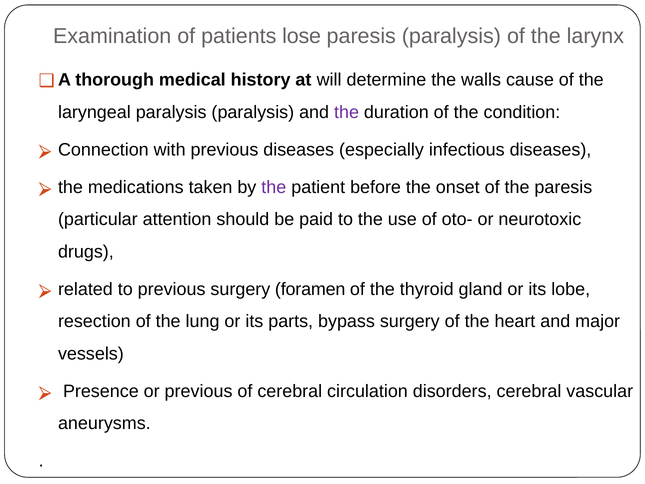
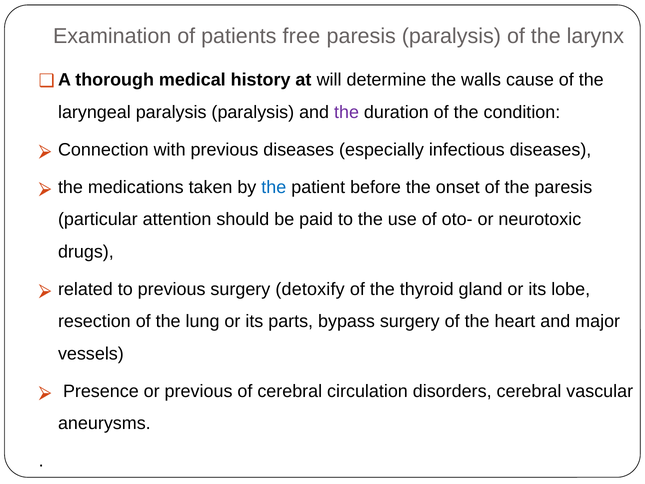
lose: lose -> free (301, 36)
the colour: purple -> blue (274, 187)
foramen: foramen -> detoxify (310, 289)
